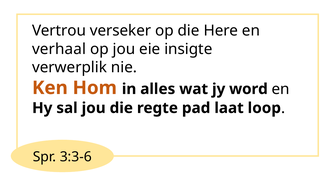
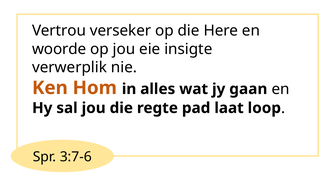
verhaal: verhaal -> woorde (59, 49)
word: word -> gaan (248, 89)
3:3-6: 3:3-6 -> 3:7-6 (76, 157)
